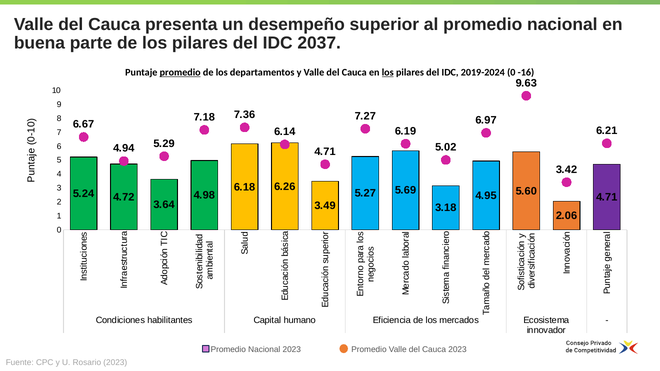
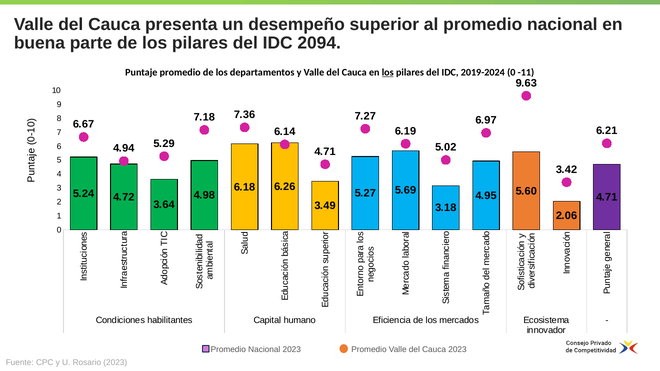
2037: 2037 -> 2094 (319, 43)
promedio underline: present -> none (180, 72)
-16: -16 -> -11 (526, 72)
